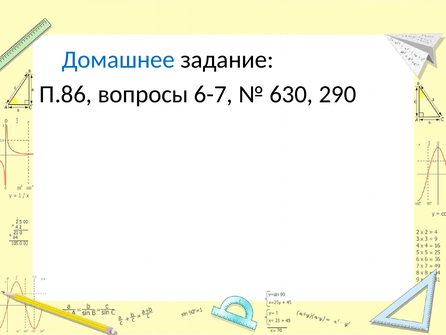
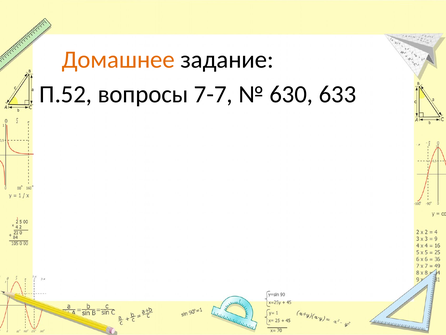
Домашнее colour: blue -> orange (118, 59)
П.86: П.86 -> П.52 (66, 94)
6-7: 6-7 -> 7-7 (213, 94)
290: 290 -> 633 (337, 94)
